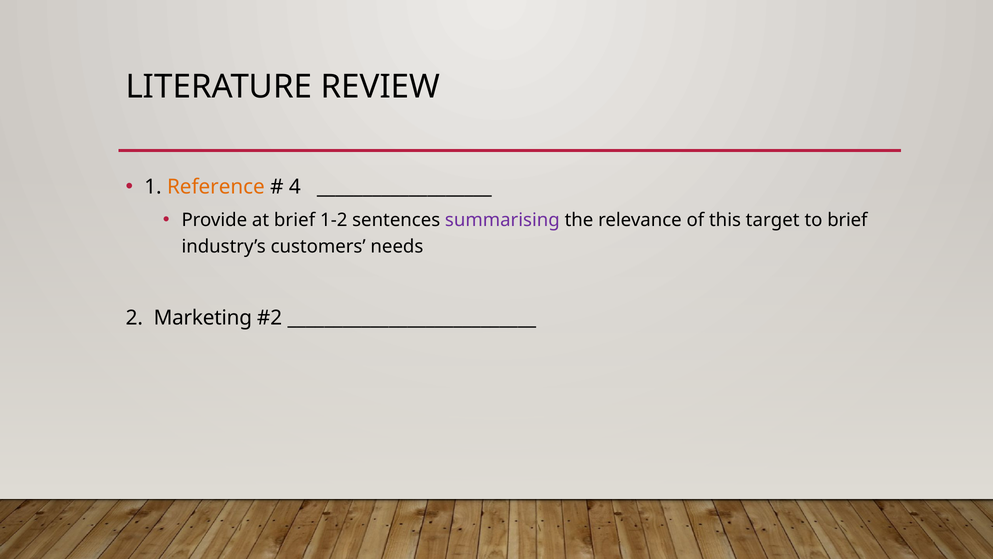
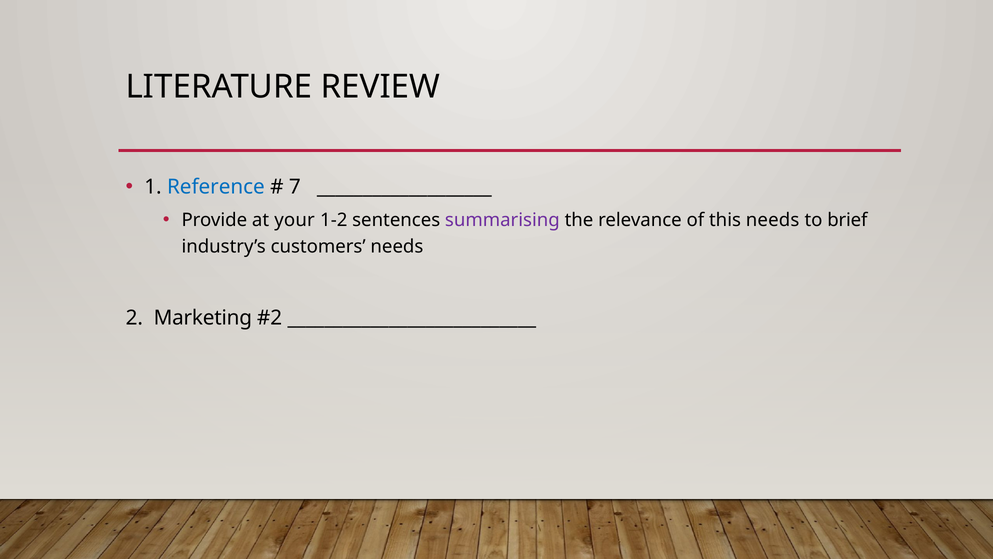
Reference colour: orange -> blue (216, 187)
4: 4 -> 7 (295, 187)
at brief: brief -> your (295, 220)
this target: target -> needs (773, 220)
